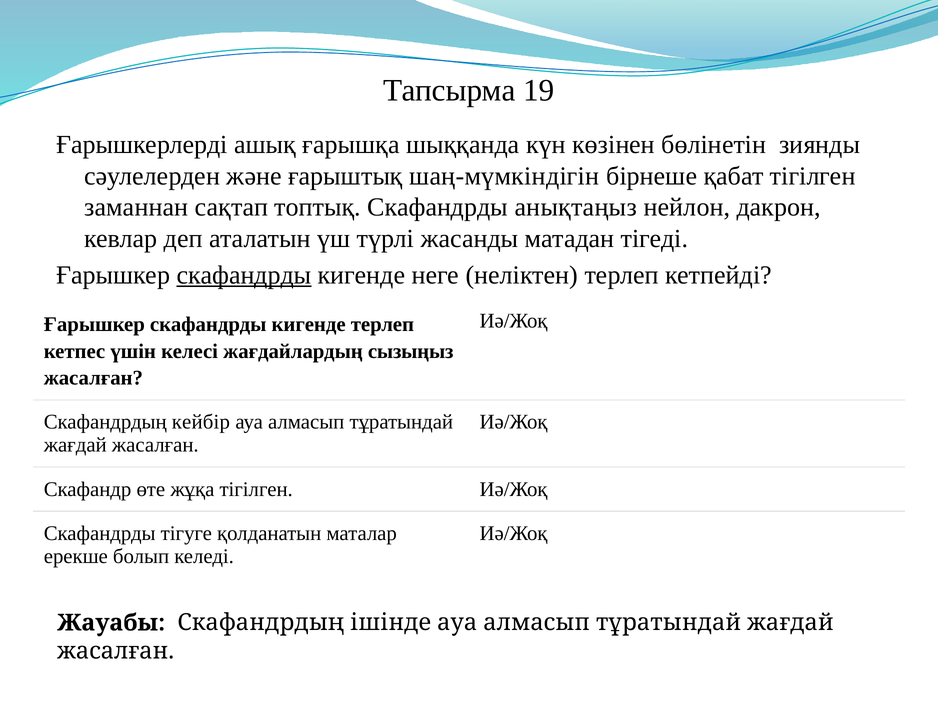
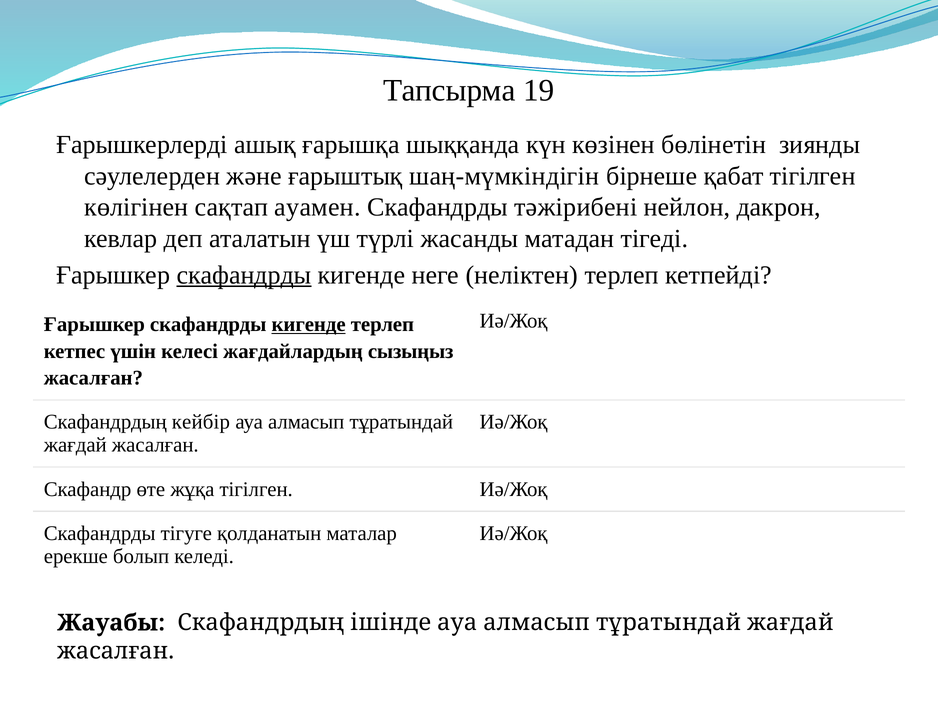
заманнан: заманнан -> көлігінен (136, 207)
топтық: топтық -> ауамен (318, 207)
анықтаңыз: анықтаңыз -> тәжірибені (576, 207)
кигенде underline: none -> present (309, 325)
